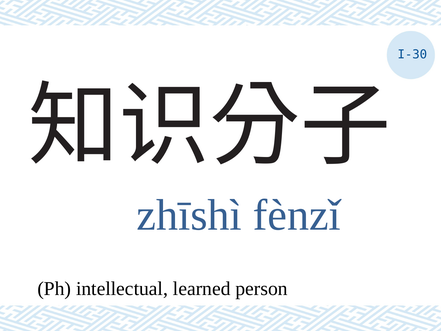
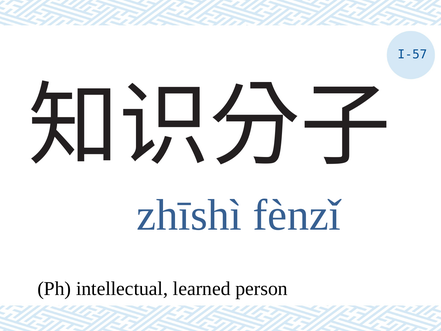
I-30: I-30 -> I-57 (412, 54)
